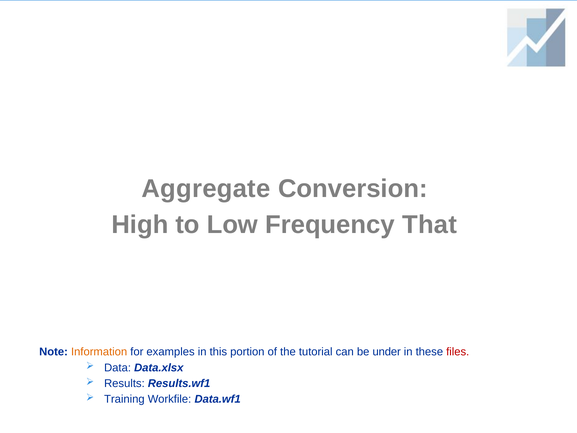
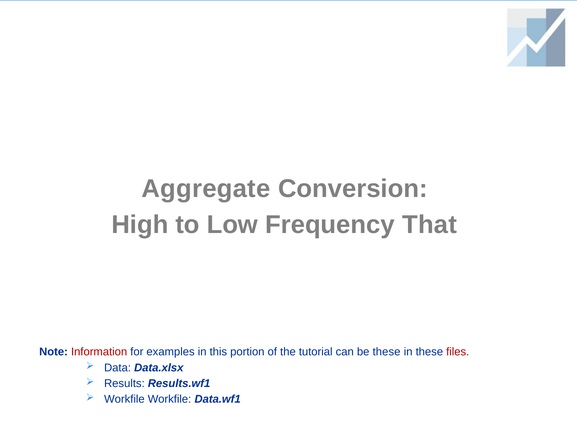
Information colour: orange -> red (99, 352)
be under: under -> these (387, 352)
Training: Training -> Workfile (124, 399)
